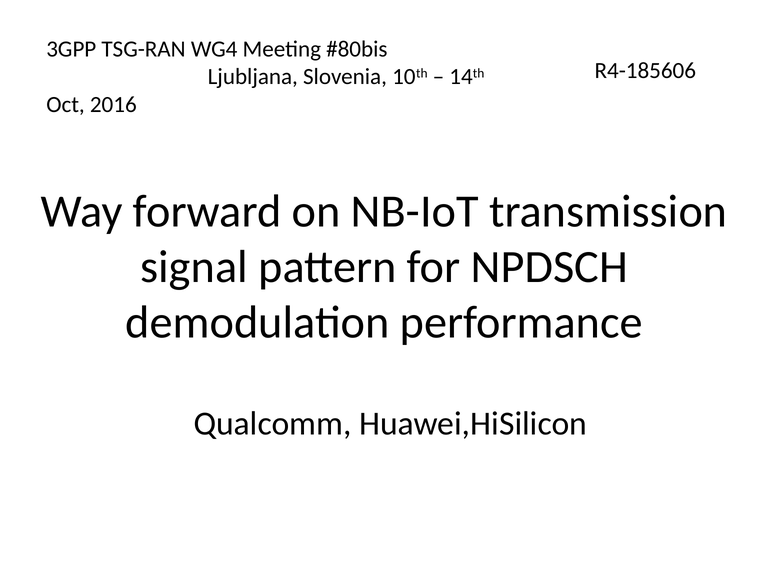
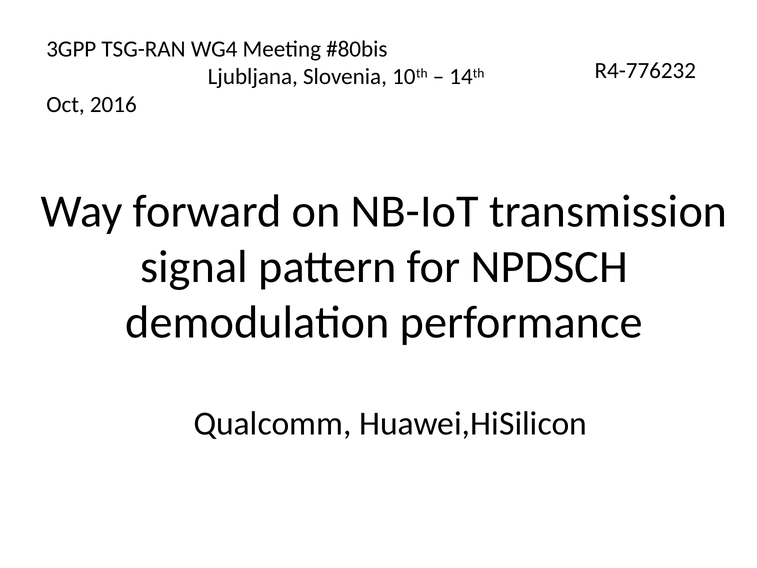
R4-185606: R4-185606 -> R4-776232 (645, 71)
